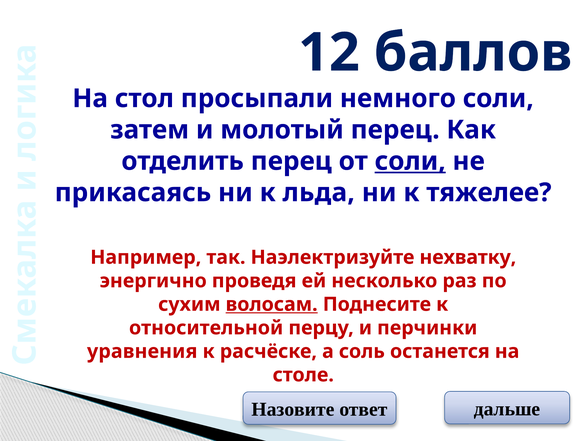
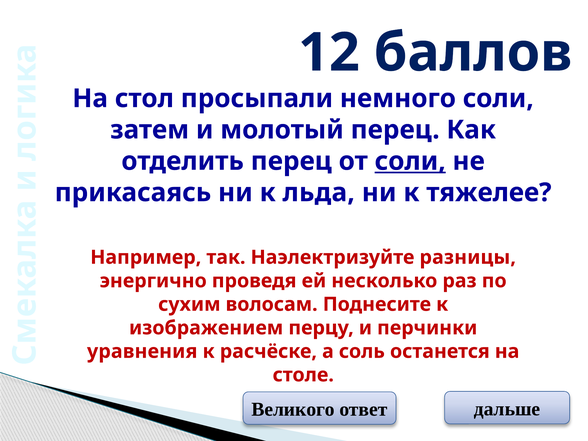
нехватку: нехватку -> разницы (468, 257)
волосам underline: present -> none (272, 304)
относительной: относительной -> изображением (206, 328)
Назовите: Назовите -> Великого (293, 409)
